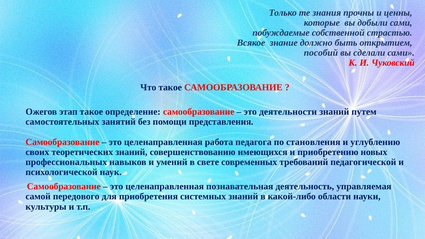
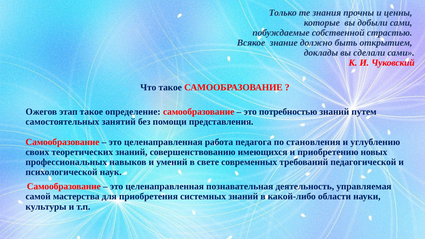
пособий: пособий -> доклады (321, 53)
деятельности: деятельности -> потребностью (288, 112)
передового: передового -> мастерства (76, 197)
